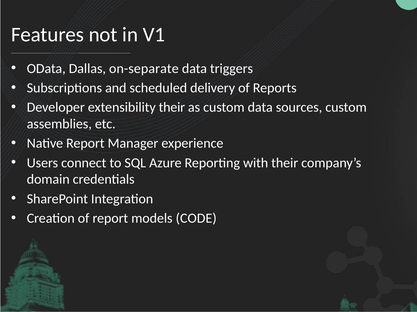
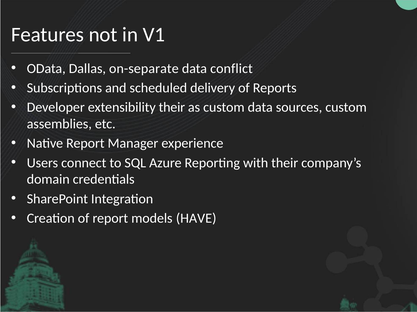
triggers: triggers -> conflict (231, 69)
CODE: CODE -> HAVE (196, 219)
